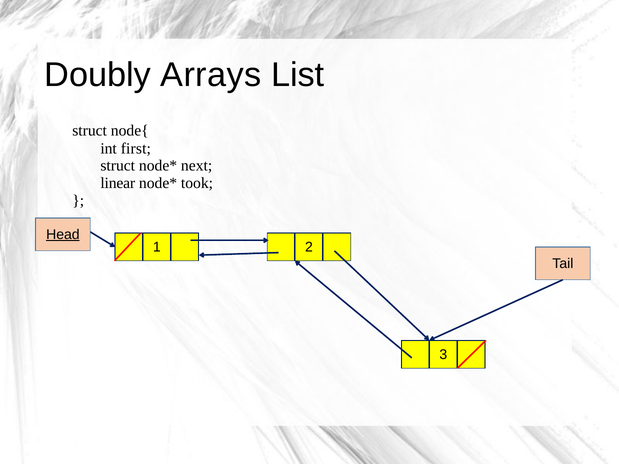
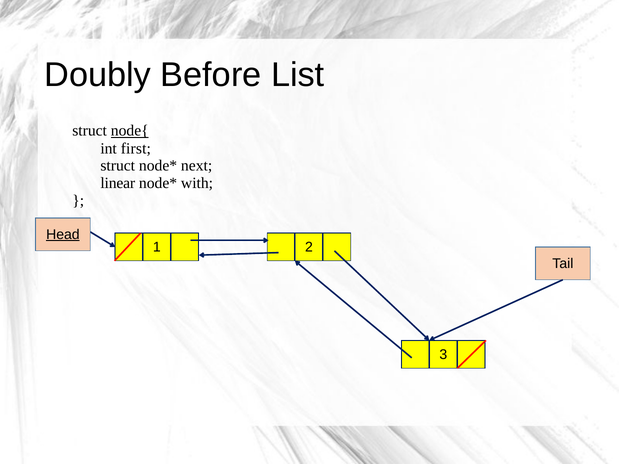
Arrays: Arrays -> Before (211, 75)
node{ underline: none -> present (130, 131)
took: took -> with (197, 183)
